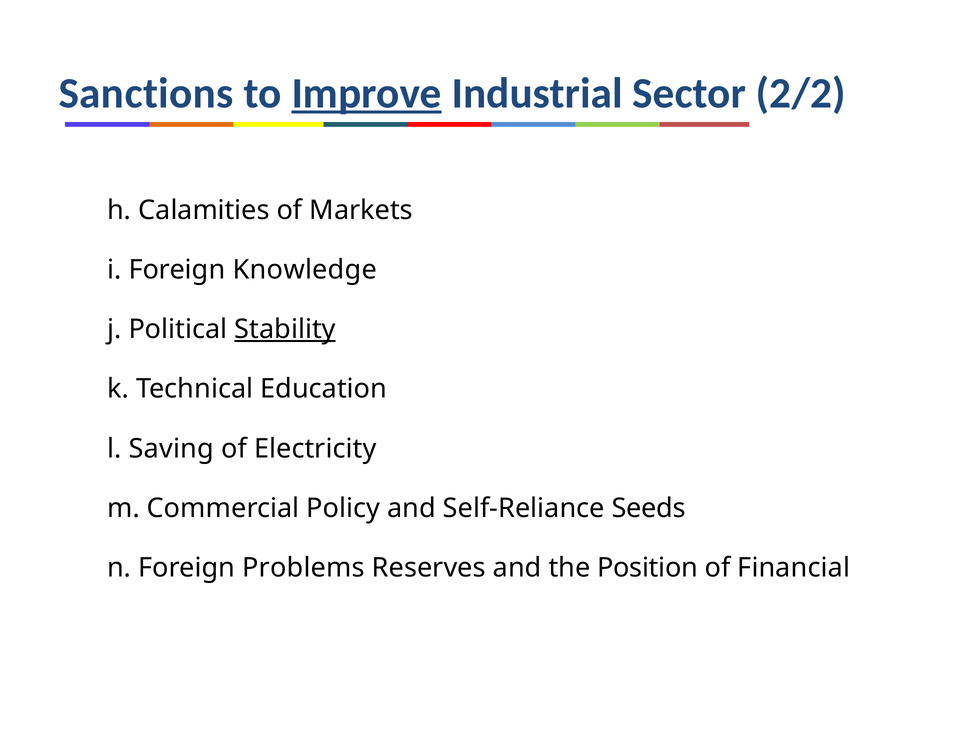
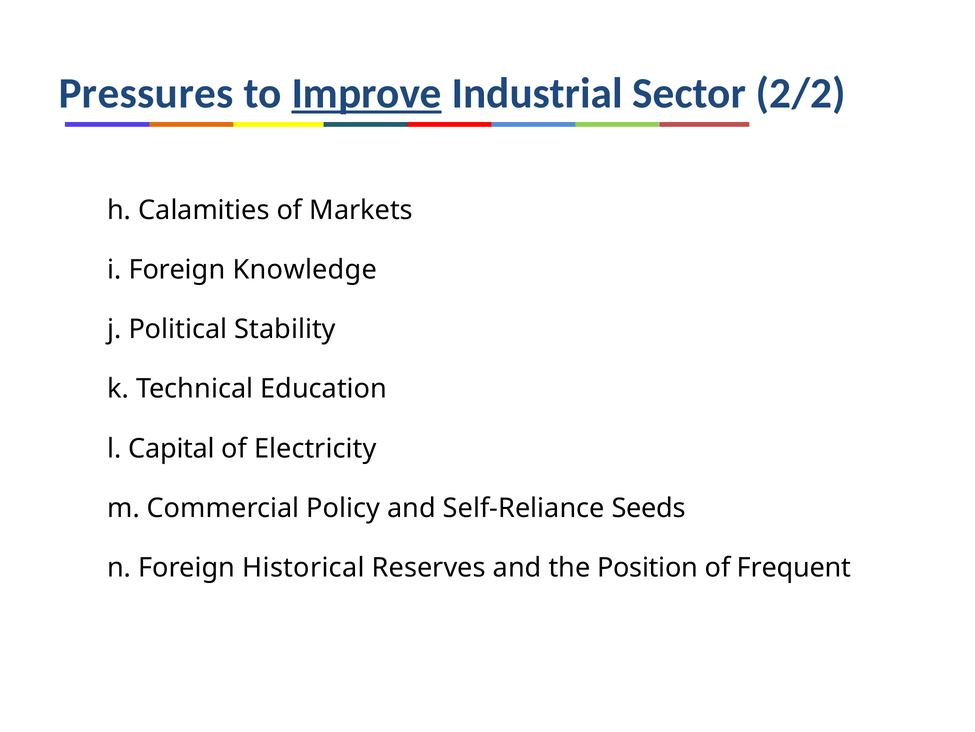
Sanctions: Sanctions -> Pressures (146, 93)
Stability underline: present -> none (285, 329)
Saving: Saving -> Capital (172, 448)
Problems: Problems -> Historical (303, 567)
Financial: Financial -> Frequent (794, 567)
